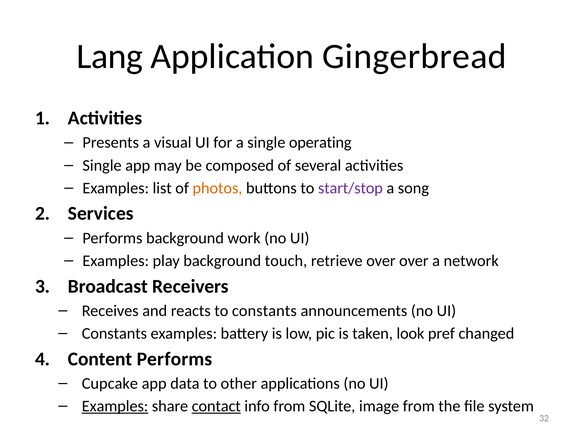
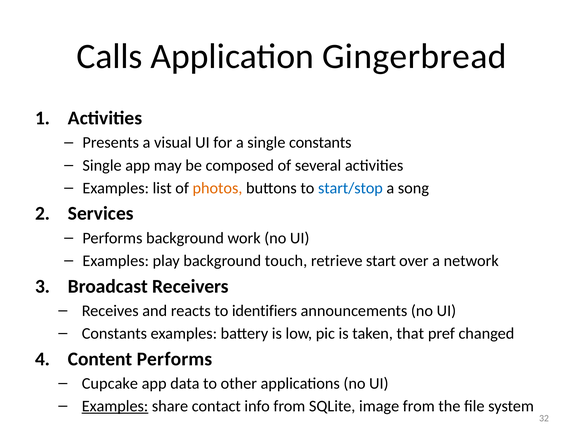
Lang: Lang -> Calls (110, 57)
single operating: operating -> constants (320, 143)
start/stop colour: purple -> blue (350, 188)
retrieve over: over -> start (381, 261)
to constants: constants -> identifiers (265, 311)
look: look -> that (410, 333)
contact underline: present -> none (216, 406)
